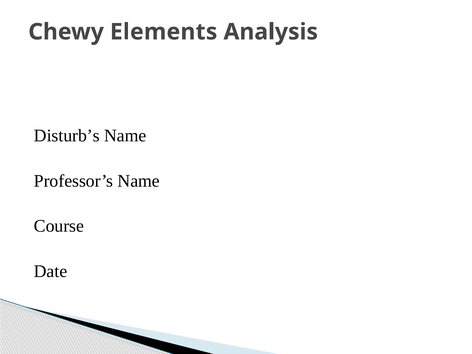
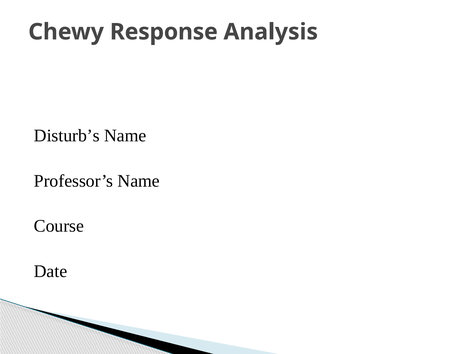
Elements: Elements -> Response (164, 32)
